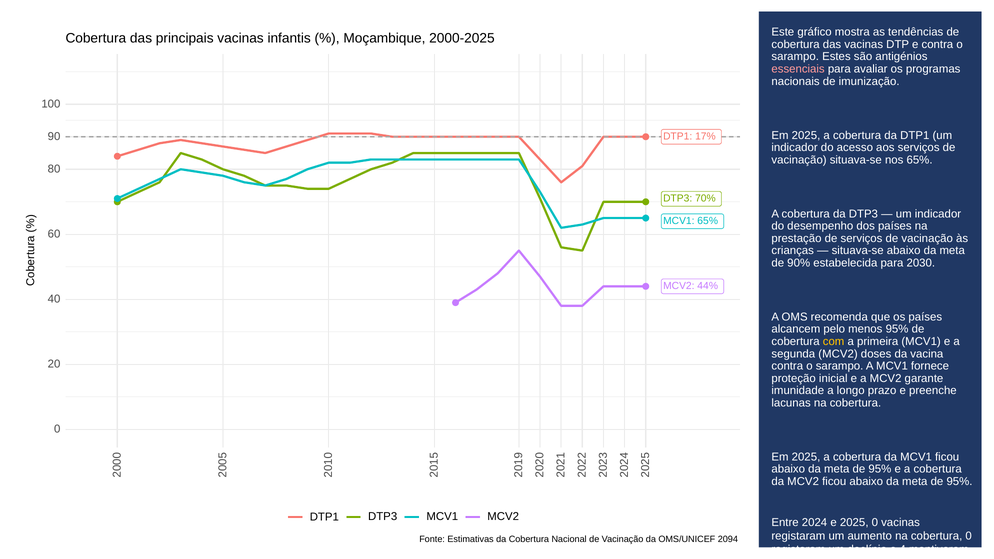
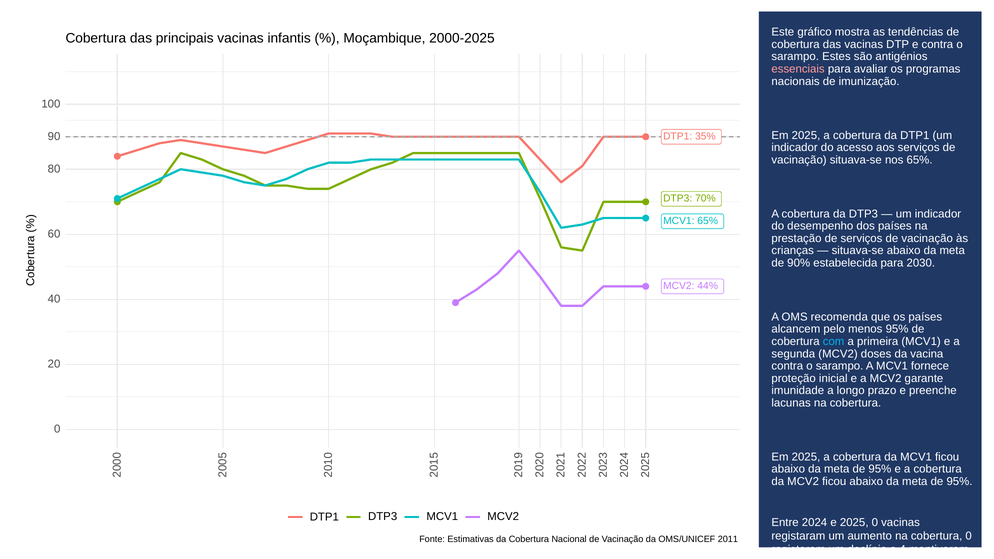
17%: 17% -> 35% (705, 136)
com colour: yellow -> light blue (834, 342)
2094: 2094 -> 2011 (728, 540)
